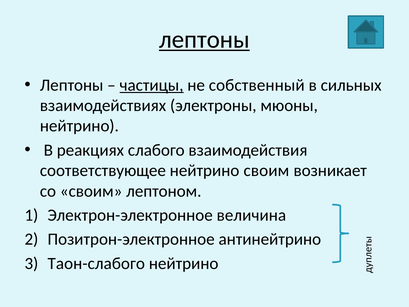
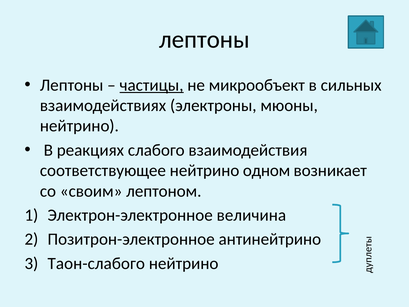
лептоны underline: present -> none (204, 40)
собственный: собственный -> микрообъект (257, 85)
нейтрино своим: своим -> одном (267, 170)
